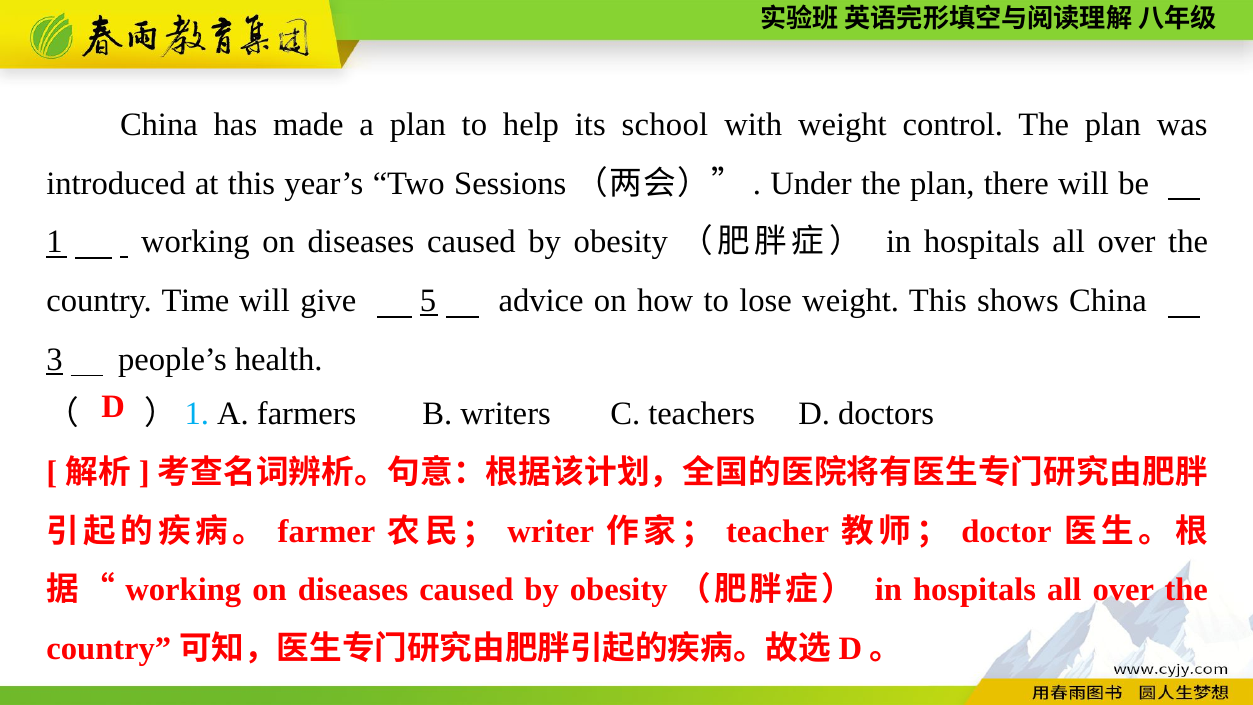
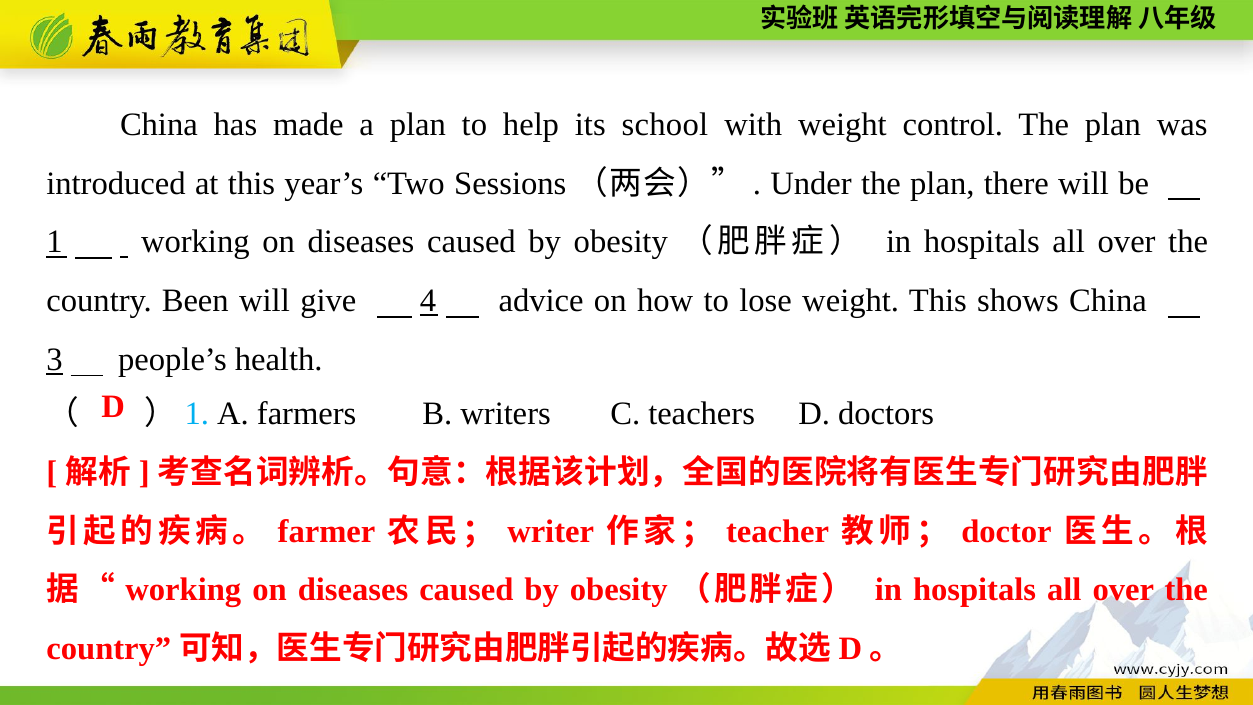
Time: Time -> Been (195, 301)
5: 5 -> 4 (428, 301)
